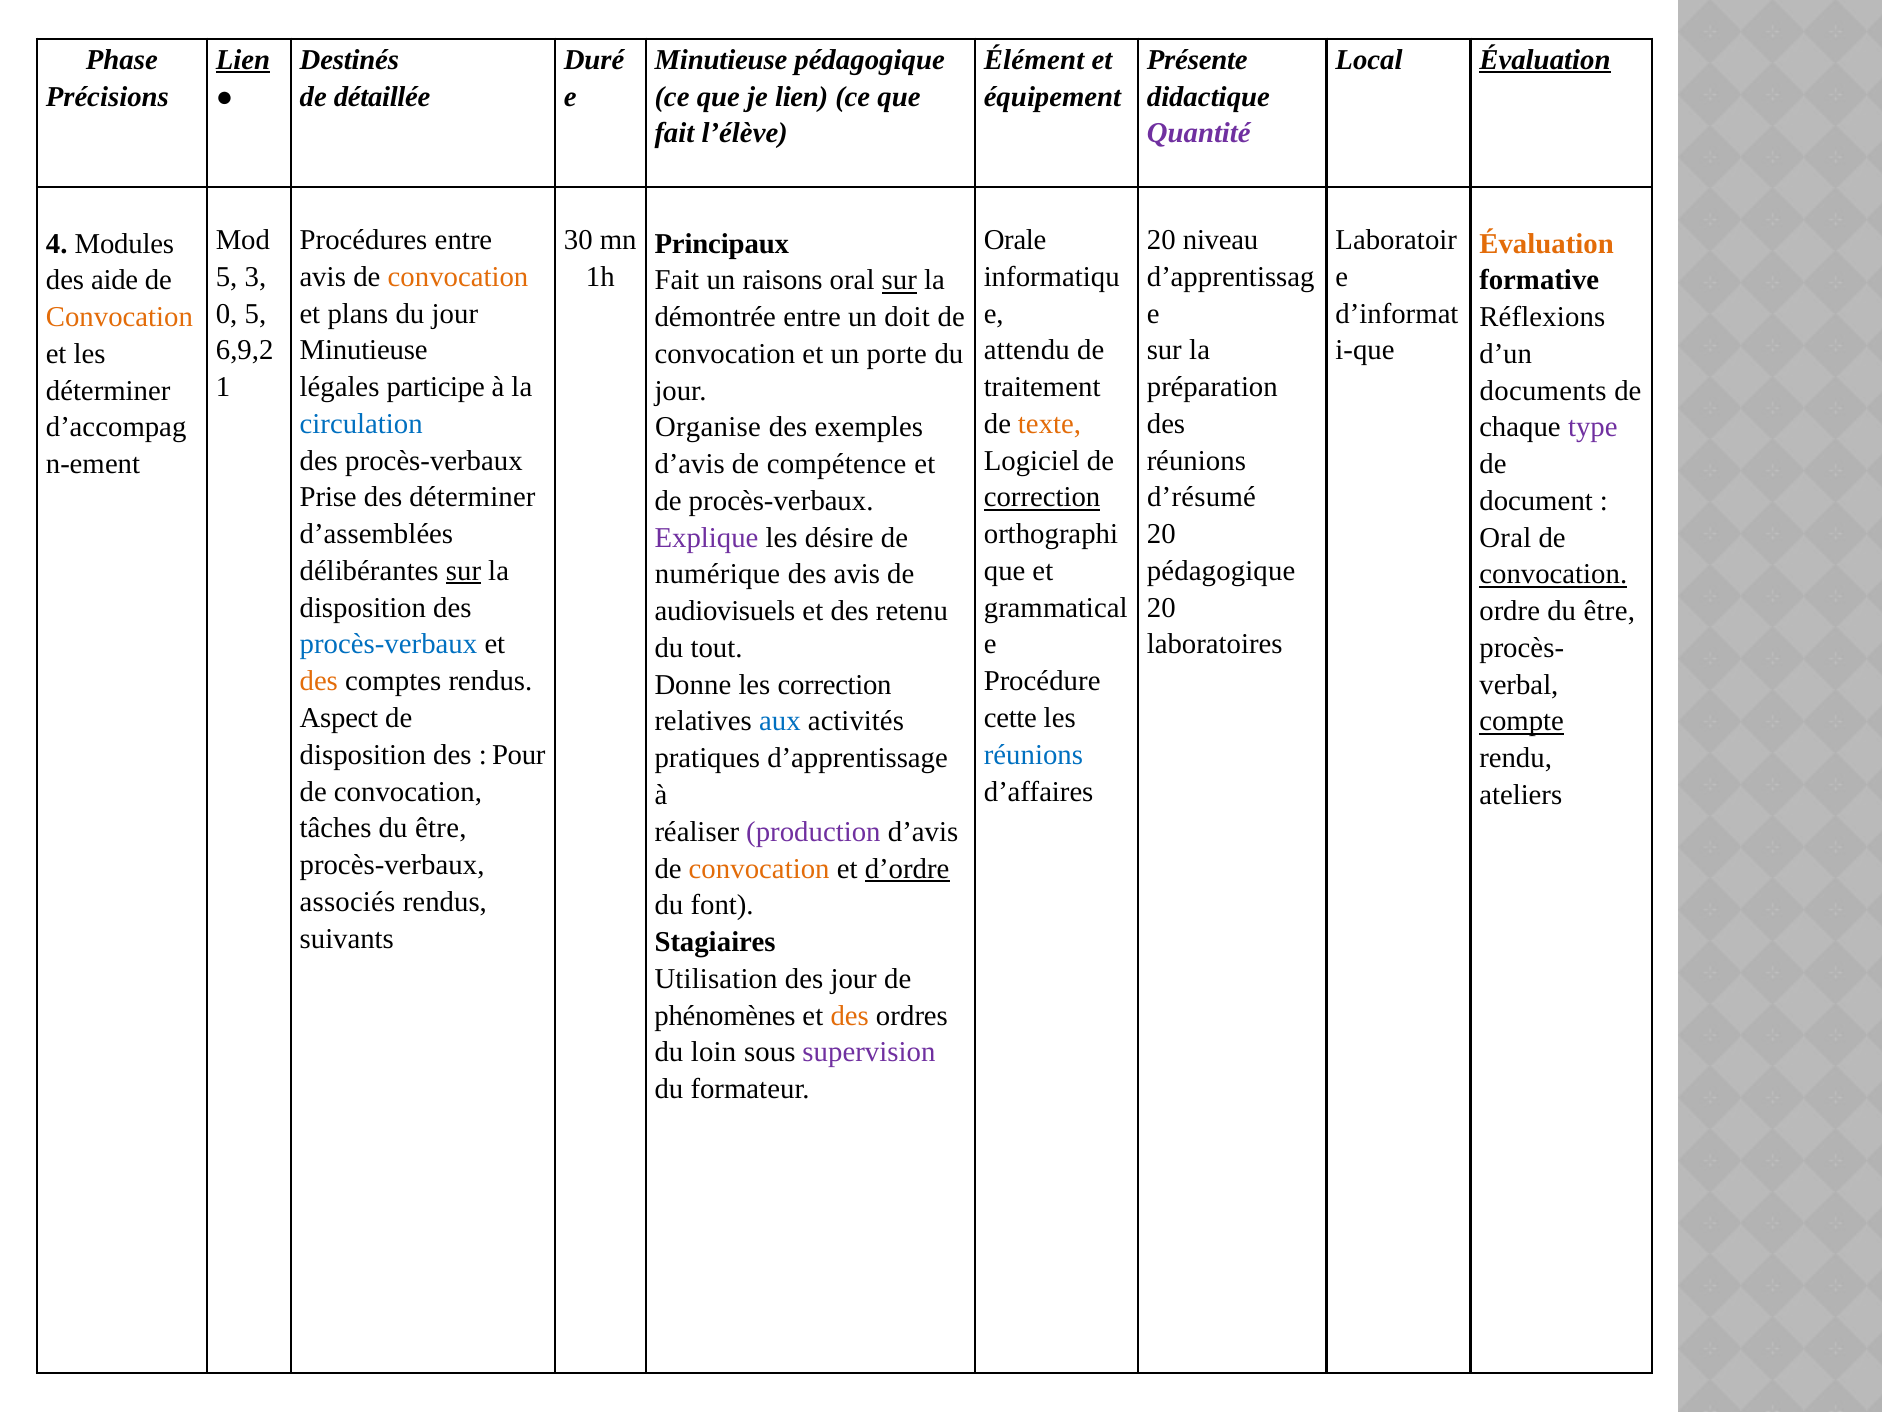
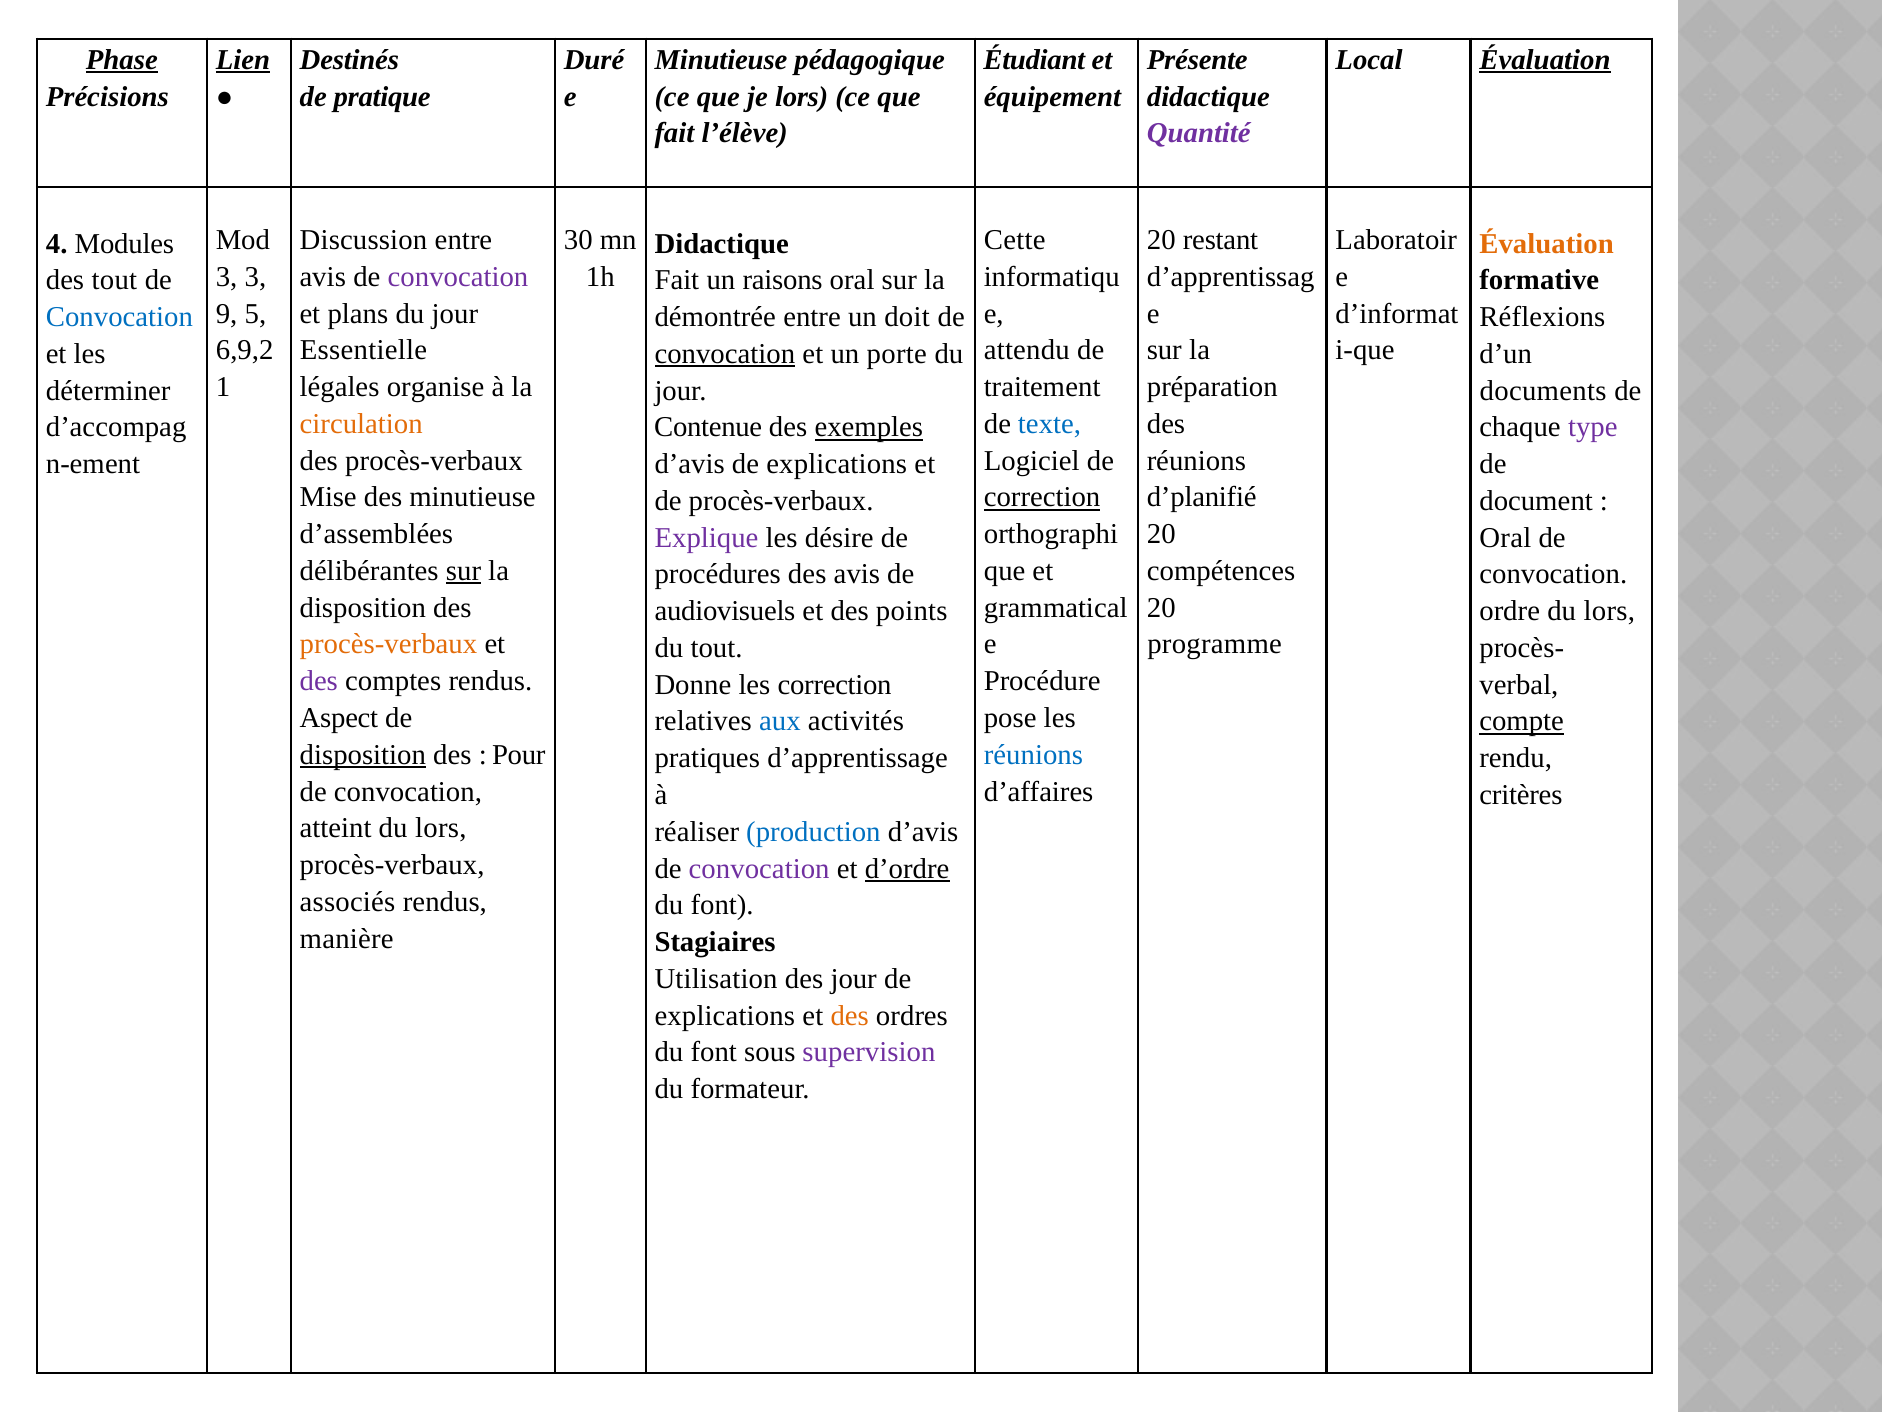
Phase underline: none -> present (122, 60)
Élément: Élément -> Étudiant (1034, 60)
détaillée: détaillée -> pratique (382, 97)
je lien: lien -> lors (802, 97)
Procédures: Procédures -> Discussion (363, 240)
Orale: Orale -> Cette (1015, 240)
niveau: niveau -> restant (1221, 240)
Principaux: Principaux -> Didactique (722, 243)
5: 5 -> 3 (227, 277)
convocation colour: orange -> purple (458, 277)
des aide: aide -> tout (114, 280)
sur underline: present -> none (899, 280)
0: 0 -> 9 (227, 313)
Convocation colour: orange -> blue (119, 317)
Minutieuse: Minutieuse -> Essentielle (363, 350)
convocation underline: none -> present (725, 354)
participe: participe -> organise (436, 387)
circulation colour: blue -> orange (361, 424)
texte colour: orange -> blue (1050, 424)
Organise: Organise -> Contenue (708, 427)
exemples underline: none -> present (869, 427)
d’avis de compétence: compétence -> explications (837, 464)
Prise: Prise -> Mise (328, 497)
des déterminer: déterminer -> minutieuse (473, 497)
d’résumé: d’résumé -> d’planifié (1202, 497)
pédagogique: pédagogique -> compétences (1221, 571)
numérique: numérique -> procédures (718, 574)
convocation underline: present -> none (1553, 574)
retenu: retenu -> points (912, 611)
ordre du être: être -> lors (1609, 611)
procès-verbaux colour: blue -> orange (388, 644)
laboratoires: laboratoires -> programme (1215, 644)
des colour: orange -> purple (319, 681)
cette: cette -> pose (1010, 718)
disposition underline: none -> present (363, 755)
ateliers: ateliers -> critères (1521, 795)
tâches: tâches -> atteint (336, 828)
être: être -> lors (441, 828)
production colour: purple -> blue (813, 831)
convocation colour: orange -> purple (759, 868)
suivants: suivants -> manière (347, 938)
phénomènes: phénomènes -> explications (725, 1015)
loin: loin -> font (714, 1052)
